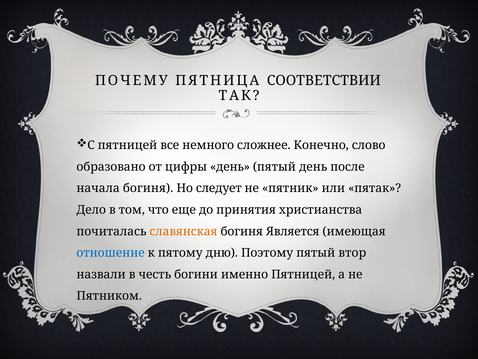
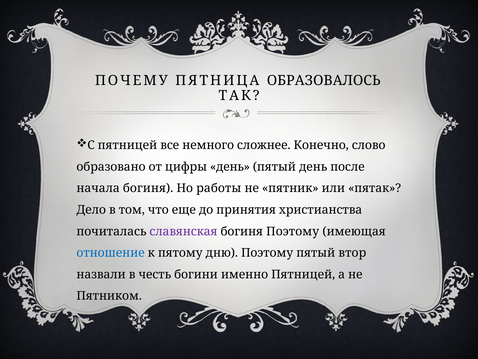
СООТВЕТСТВИИ: СООТВЕТСТВИИ -> ОБРАЗОВАЛОСЬ (324, 80)
следует: следует -> работы (219, 188)
славянская colour: orange -> purple (183, 231)
богиня Является: Является -> Поэтому (293, 231)
